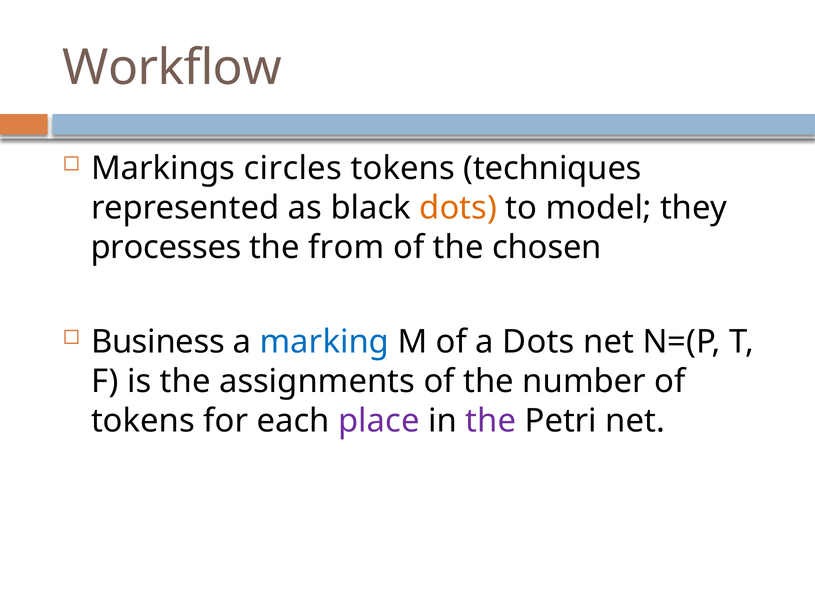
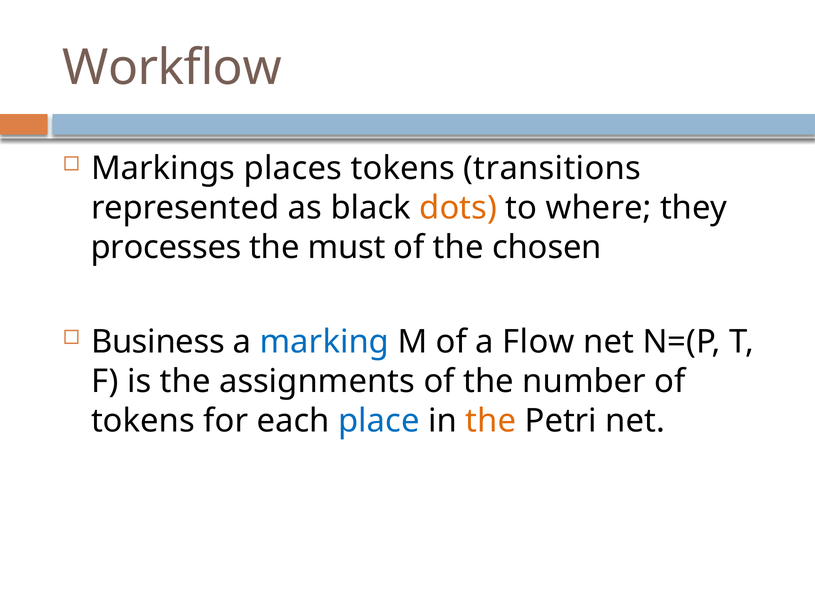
circles: circles -> places (293, 169)
techniques: techniques -> transitions (552, 169)
model: model -> where (599, 208)
from: from -> must (347, 247)
a Dots: Dots -> Flow (538, 342)
place colour: purple -> blue (379, 421)
the colour: purple -> orange (491, 421)
